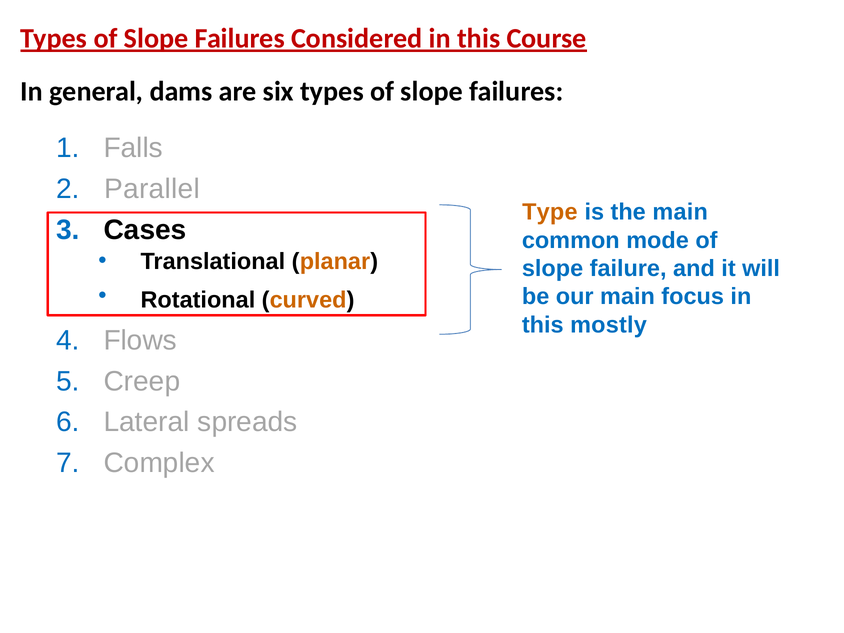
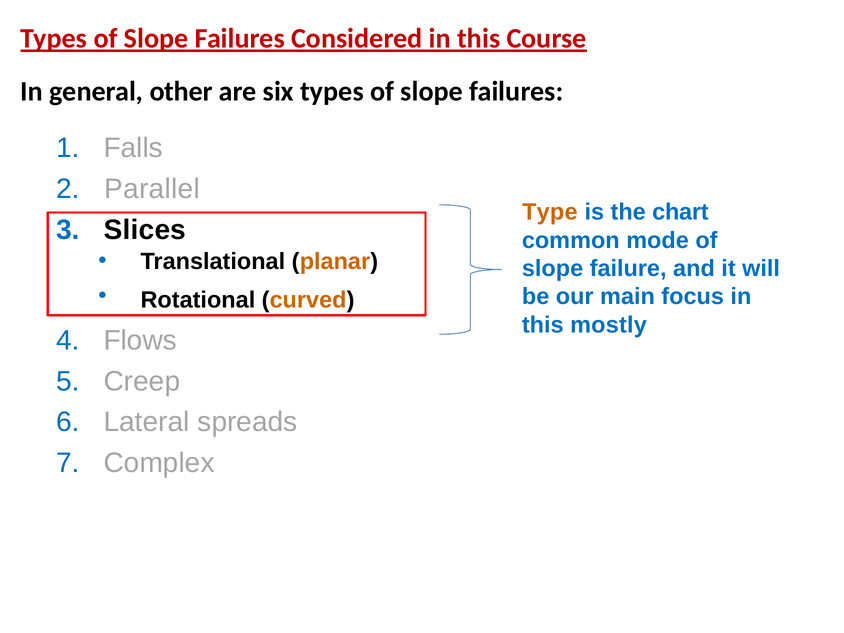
dams: dams -> other (181, 91)
the main: main -> chart (680, 212)
Cases: Cases -> Slices (145, 230)
